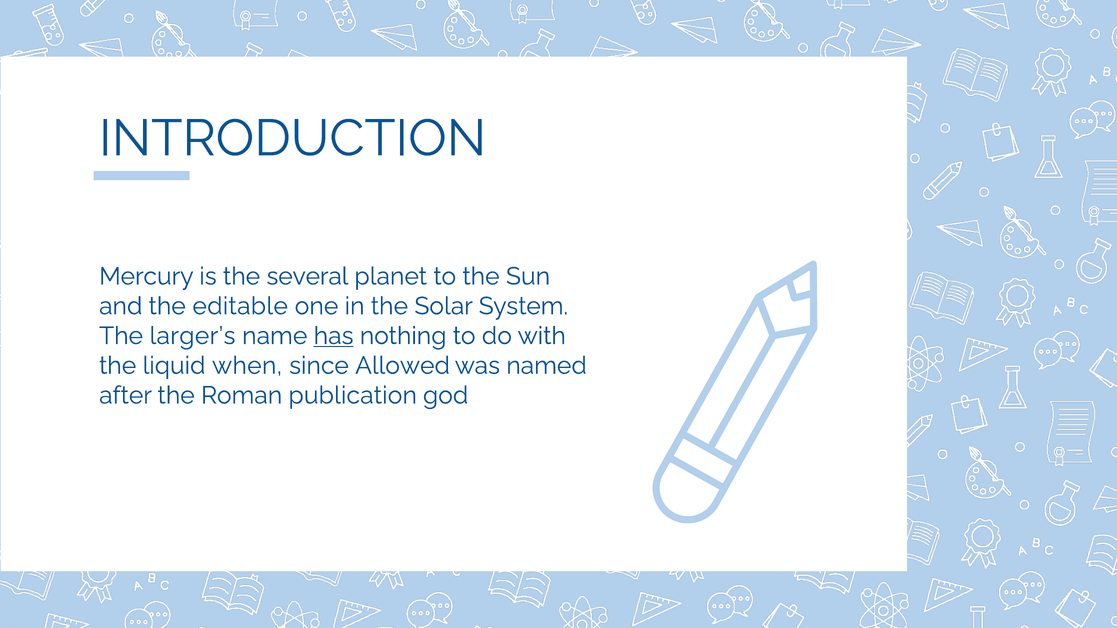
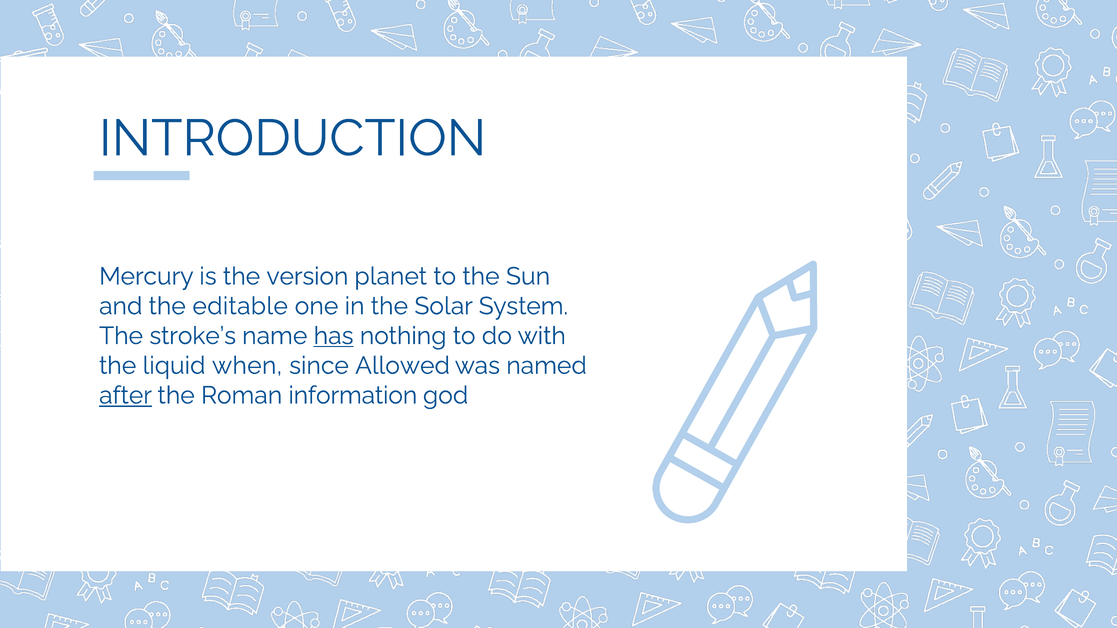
several: several -> version (307, 276)
larger’s: larger’s -> stroke’s (193, 336)
after underline: none -> present (126, 396)
publication: publication -> information (353, 396)
